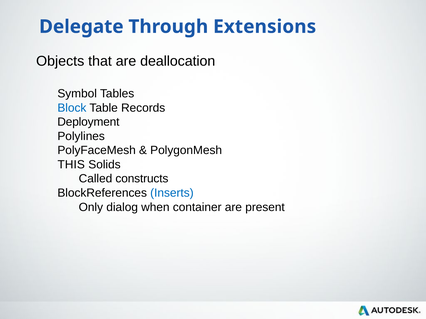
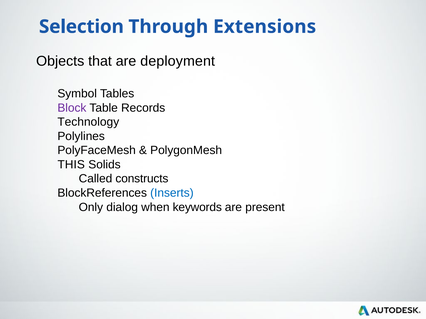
Delegate: Delegate -> Selection (81, 27)
deallocation: deallocation -> deployment (178, 61)
Block colour: blue -> purple (72, 108)
Deployment: Deployment -> Technology (88, 122)
container: container -> keywords (197, 207)
